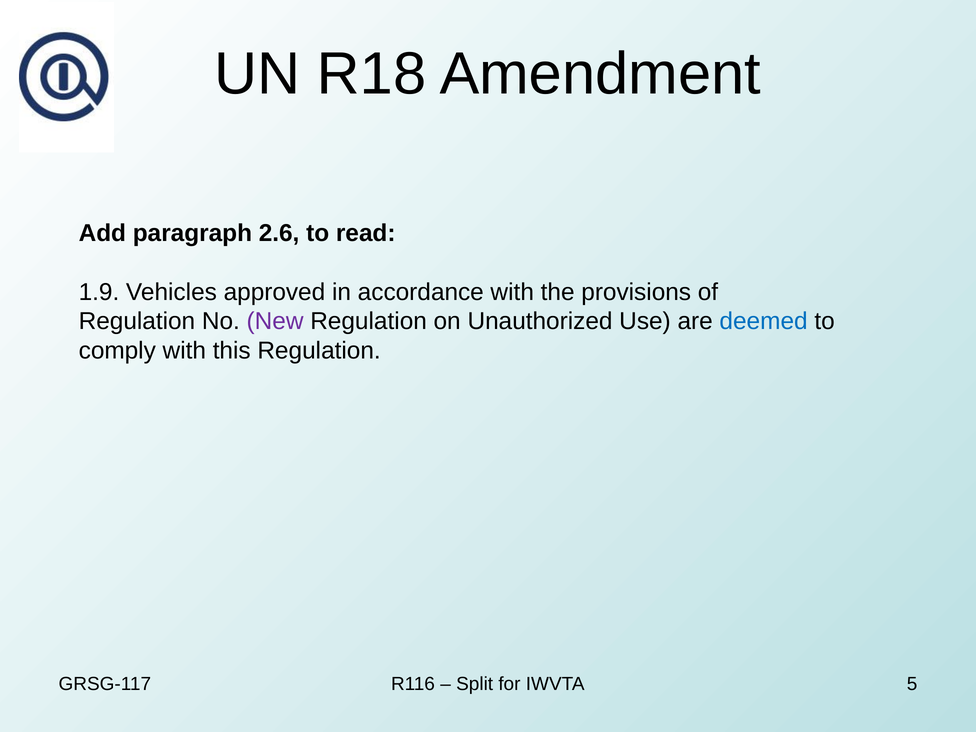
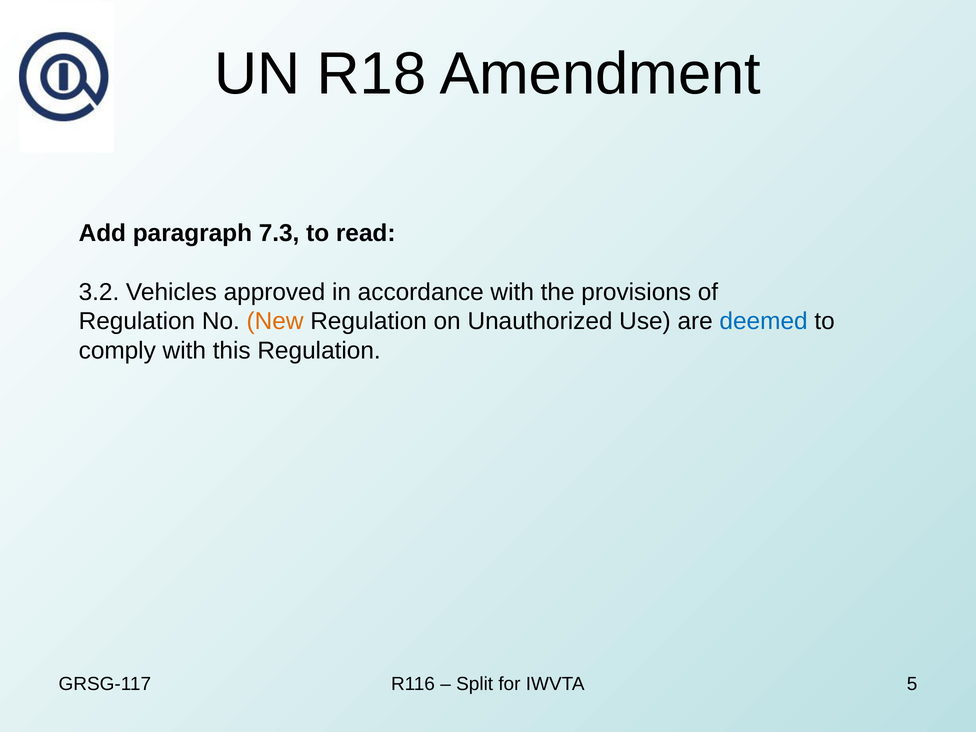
2.6: 2.6 -> 7.3 (279, 233)
1.9: 1.9 -> 3.2 (99, 292)
New colour: purple -> orange (275, 321)
